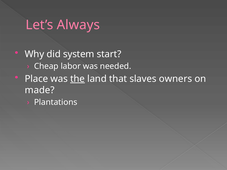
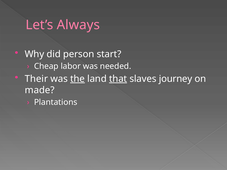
system: system -> person (79, 54)
Place: Place -> Their (36, 79)
that underline: none -> present (118, 79)
owners: owners -> journey (176, 79)
